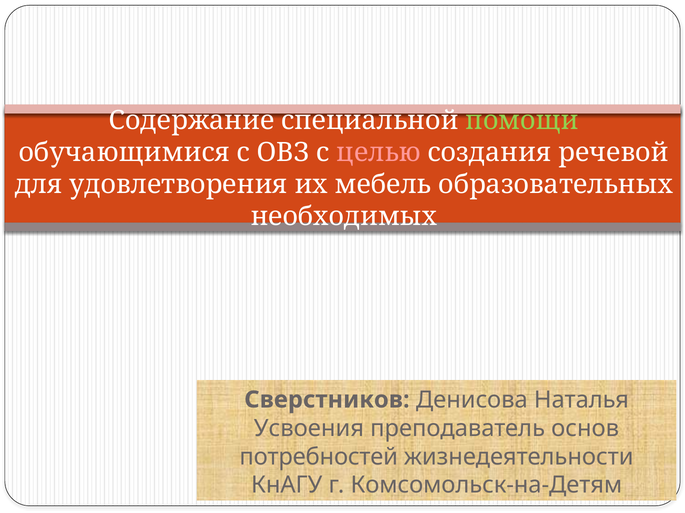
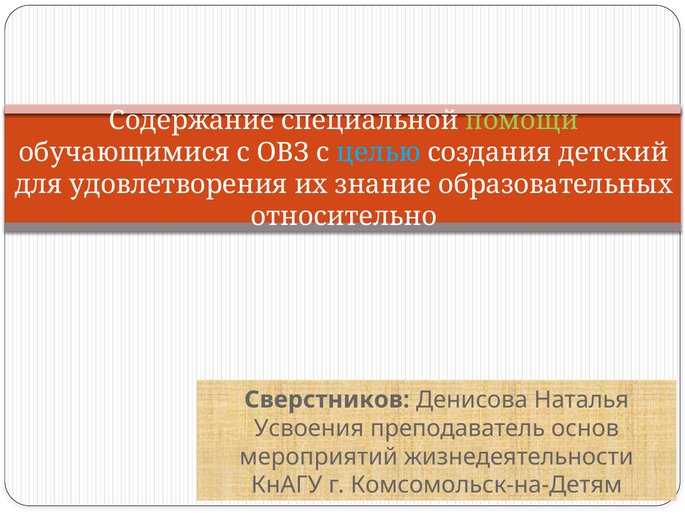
целью colour: pink -> light blue (379, 153)
речевой: речевой -> детский (613, 153)
мебель: мебель -> знание (383, 185)
необходимых: необходимых -> относительно (344, 217)
потребностей: потребностей -> мероприятий (319, 457)
